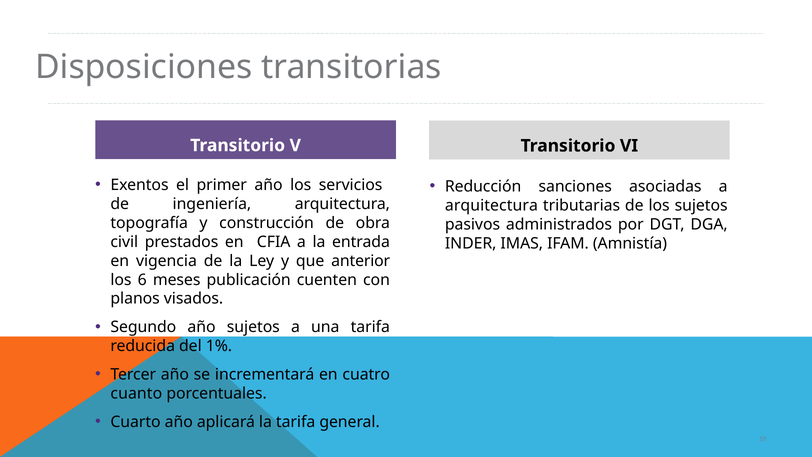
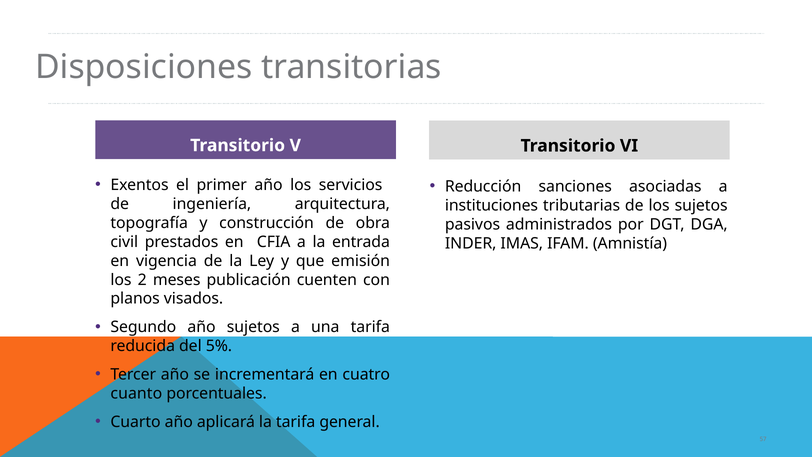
arquitectura: arquitectura -> instituciones (491, 205)
anterior: anterior -> emisión (361, 261)
6: 6 -> 2 (142, 280)
1%: 1% -> 5% (219, 346)
